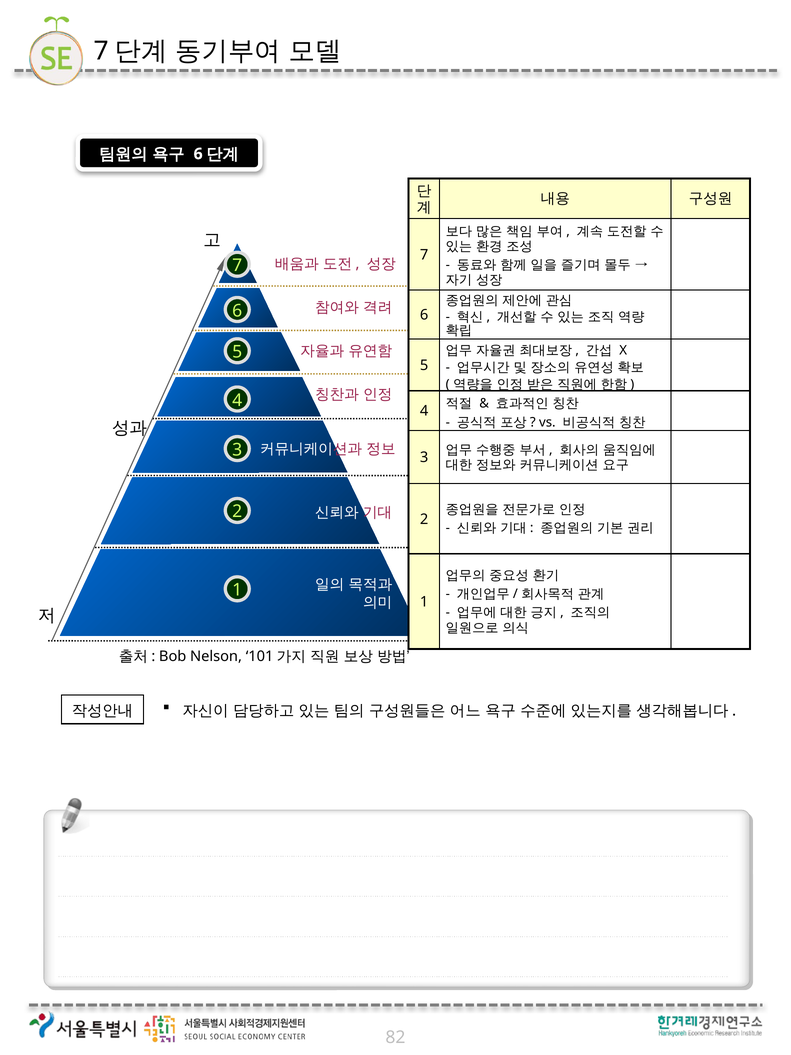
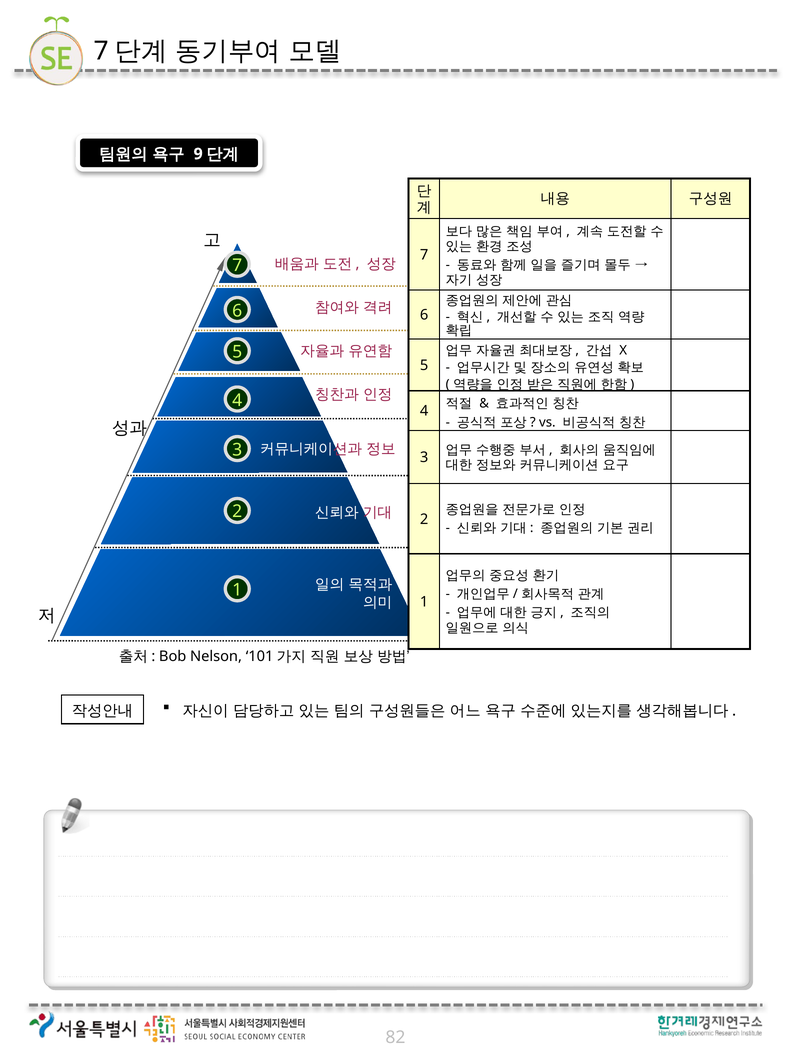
6: 6 -> 9 (198, 154)
